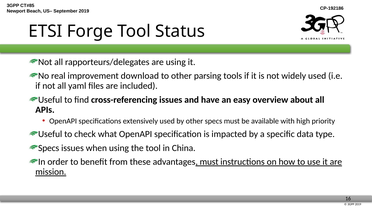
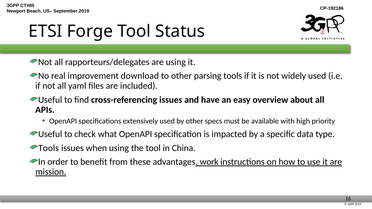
Specs: Specs -> Tools (49, 148)
advantages must: must -> work (209, 162)
